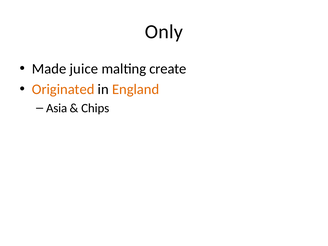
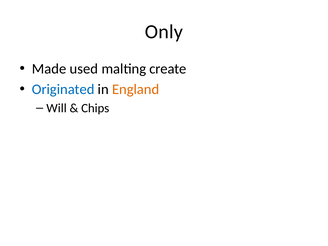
juice: juice -> used (84, 69)
Originated colour: orange -> blue (63, 89)
Asia: Asia -> Will (57, 108)
